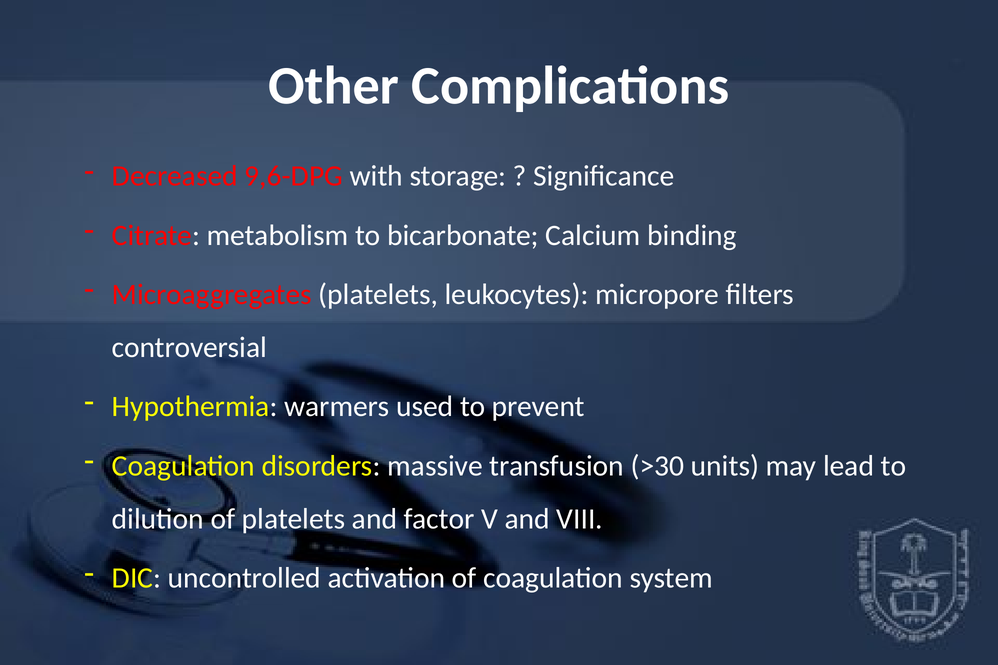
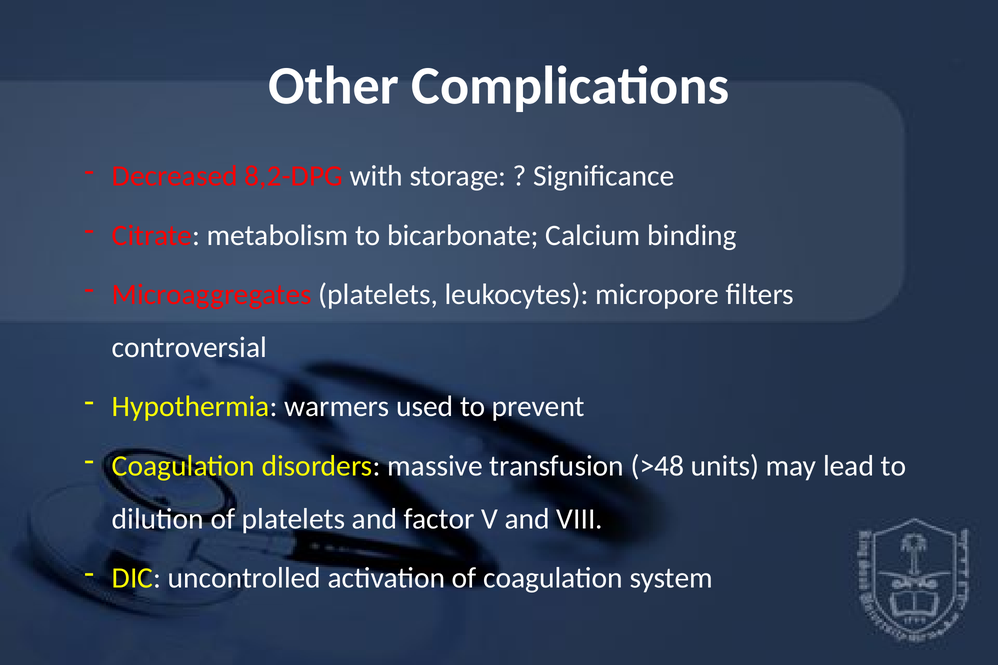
9,6-DPG: 9,6-DPG -> 8,2-DPG (294, 176)
>30: >30 -> >48 (657, 466)
